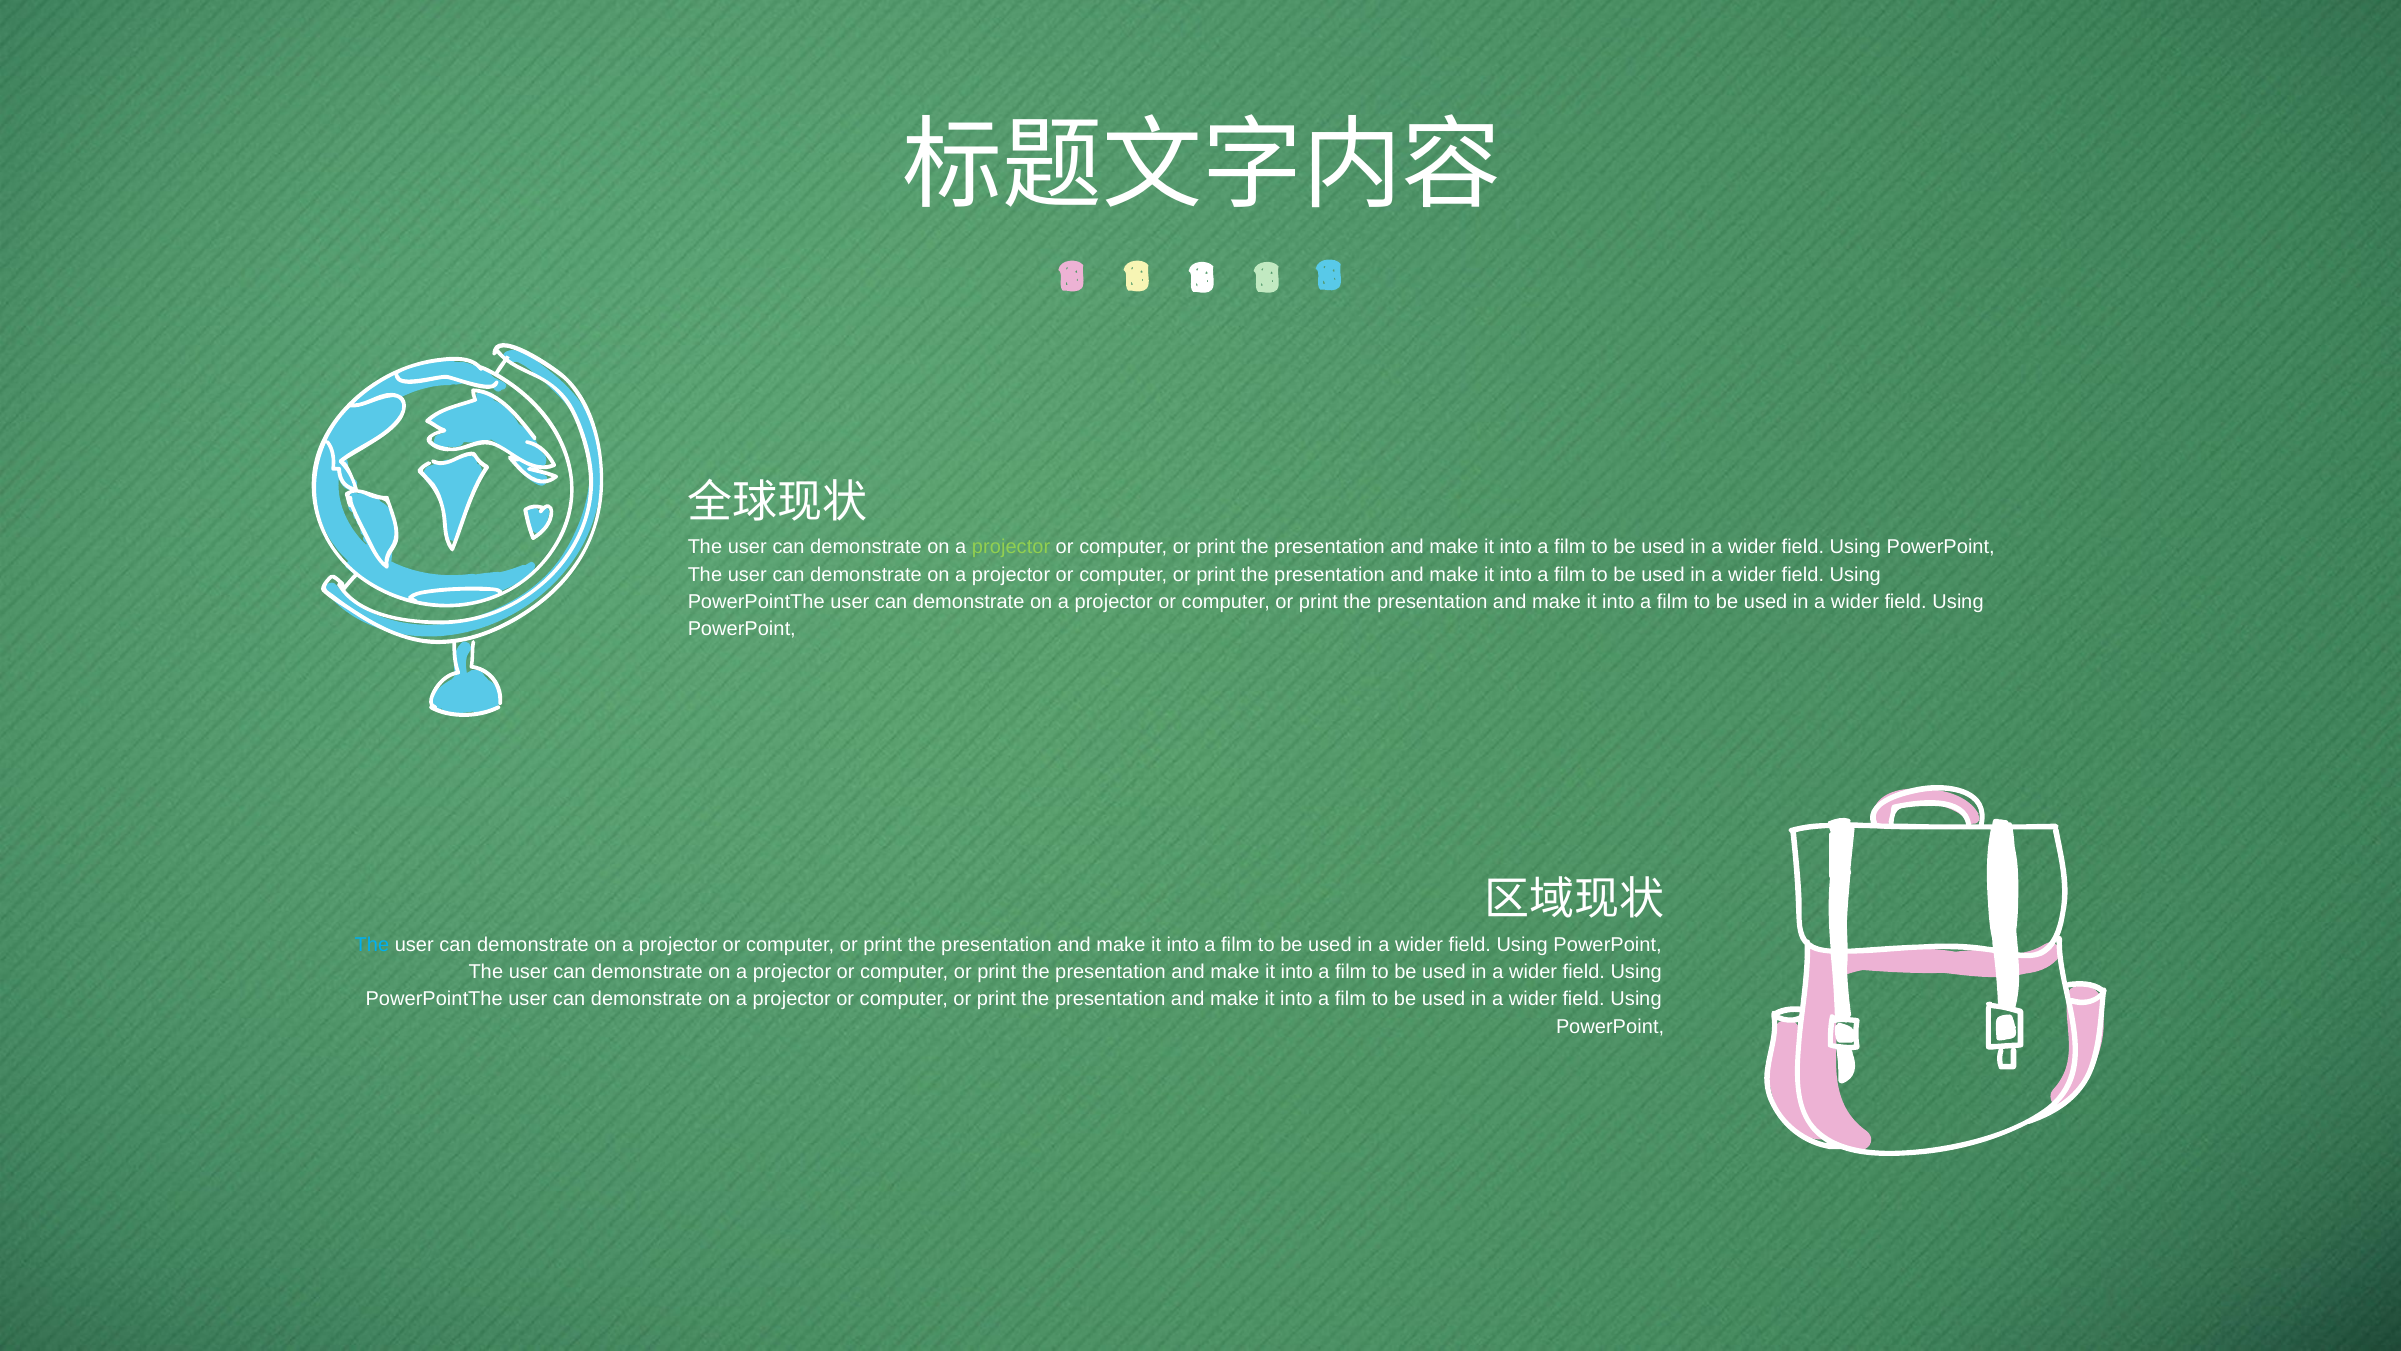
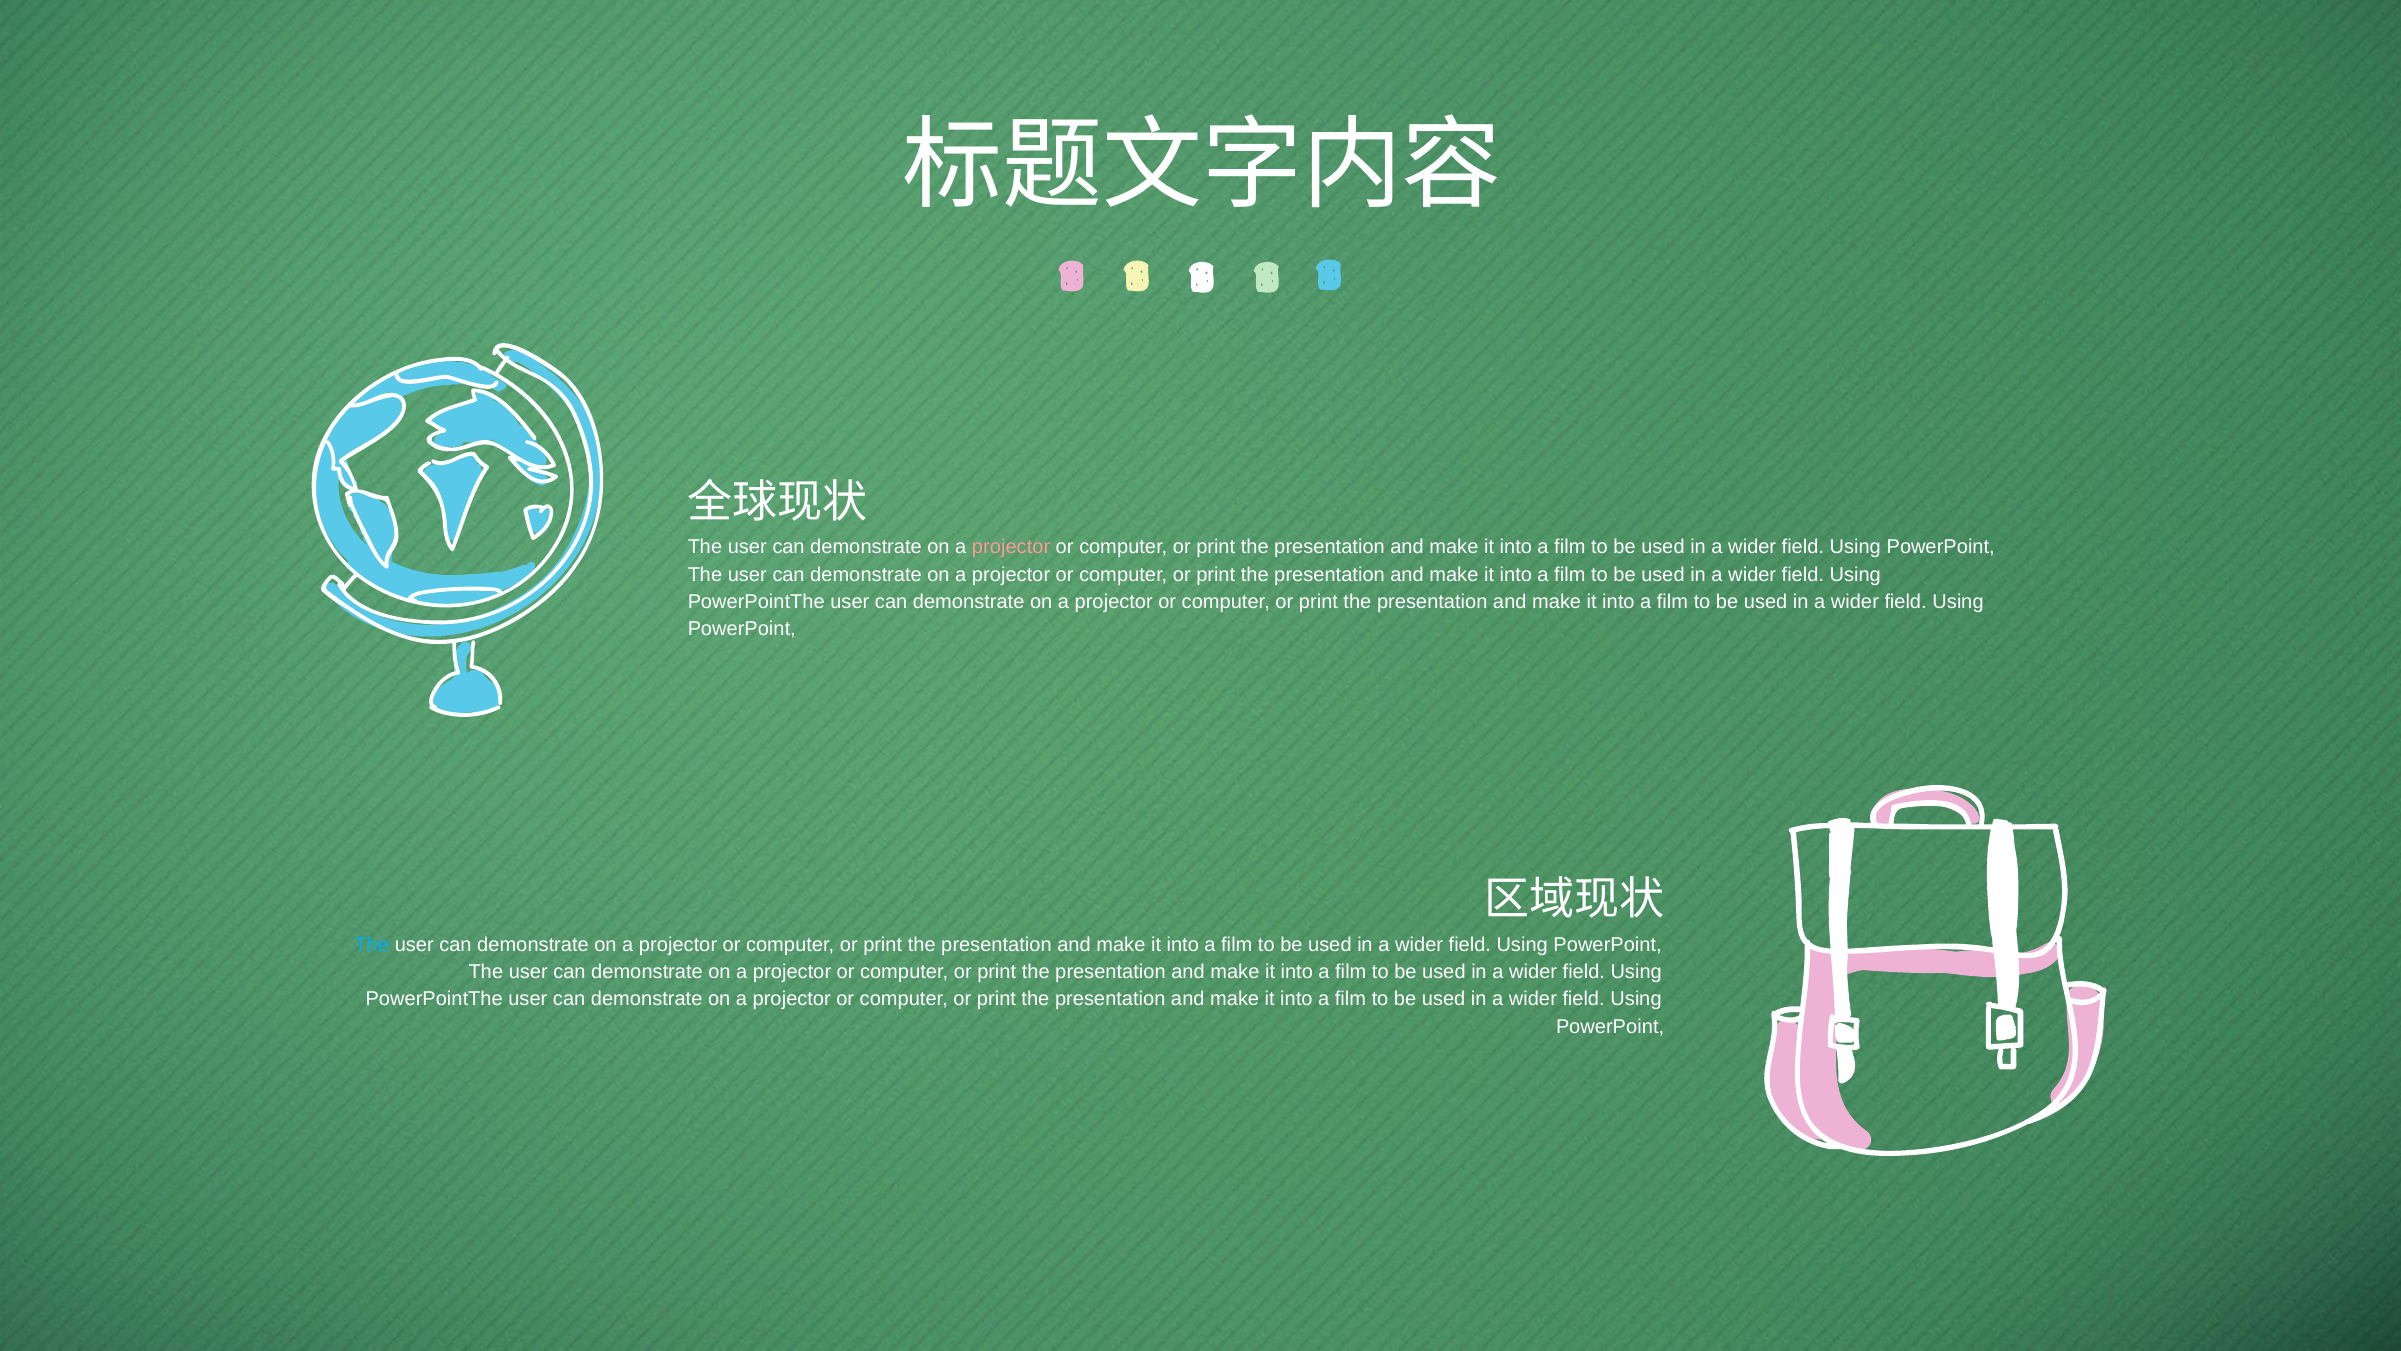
projector colour: light green -> pink (1011, 547)
